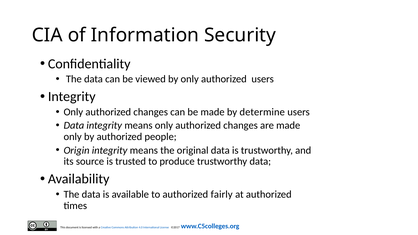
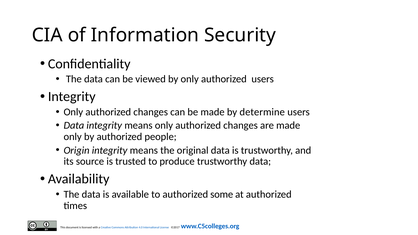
fairly: fairly -> some (222, 194)
